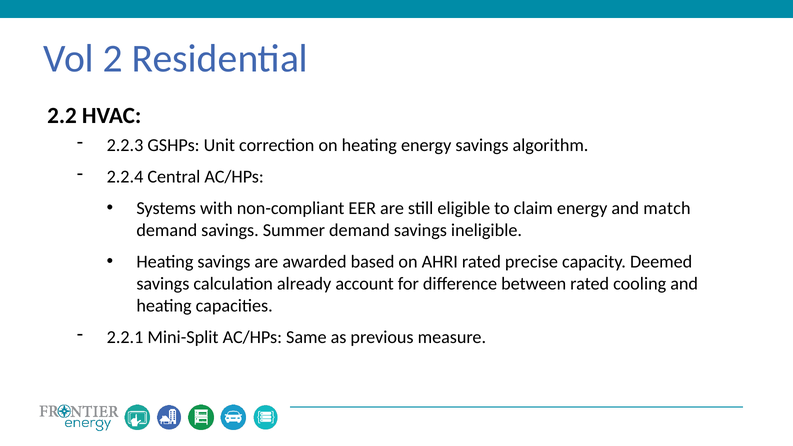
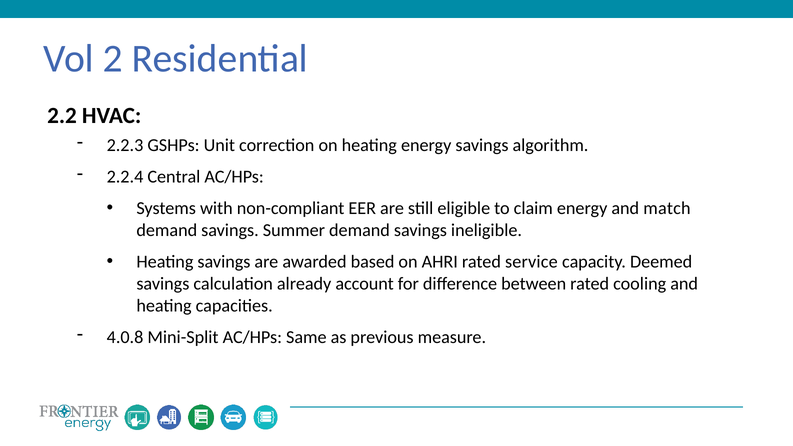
precise: precise -> service (531, 262)
2.2.1: 2.2.1 -> 4.0.8 (125, 337)
